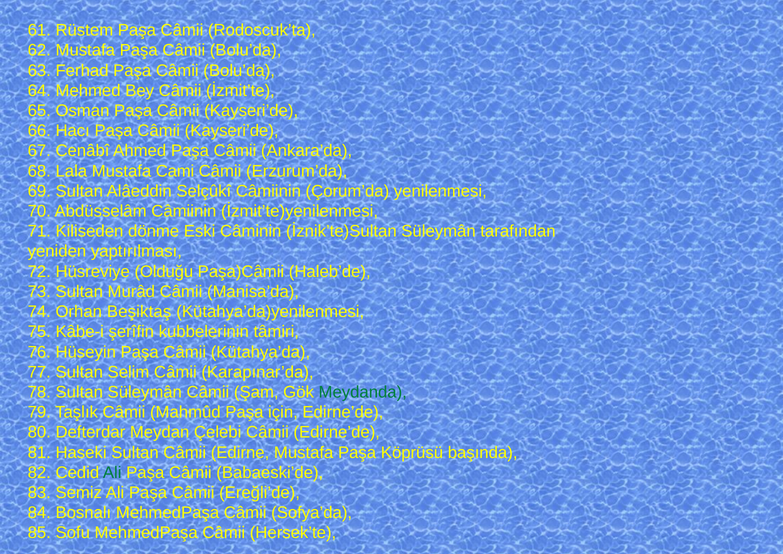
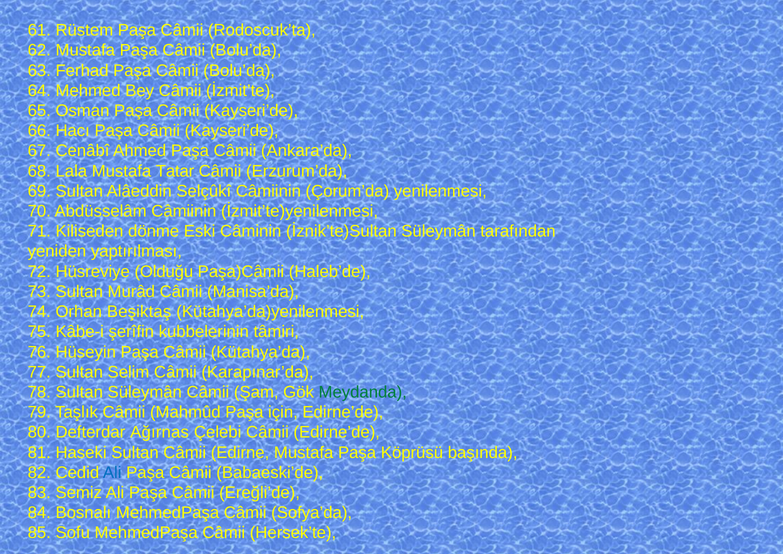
Cami: Cami -> Tatar (175, 171)
Meydan: Meydan -> Ağırnas (160, 432)
Ali colour: green -> blue (112, 472)
